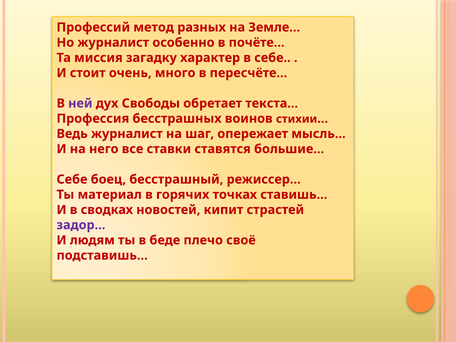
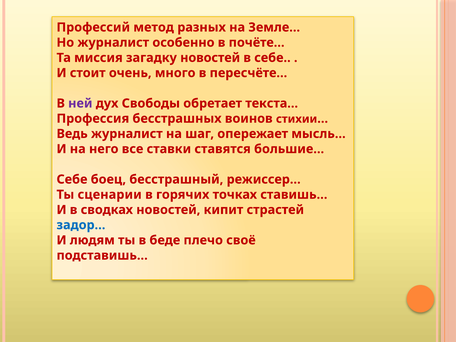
загадку характер: характер -> новостей (210, 58)
материал: материал -> сценарии (110, 195)
задор… colour: purple -> blue (81, 225)
